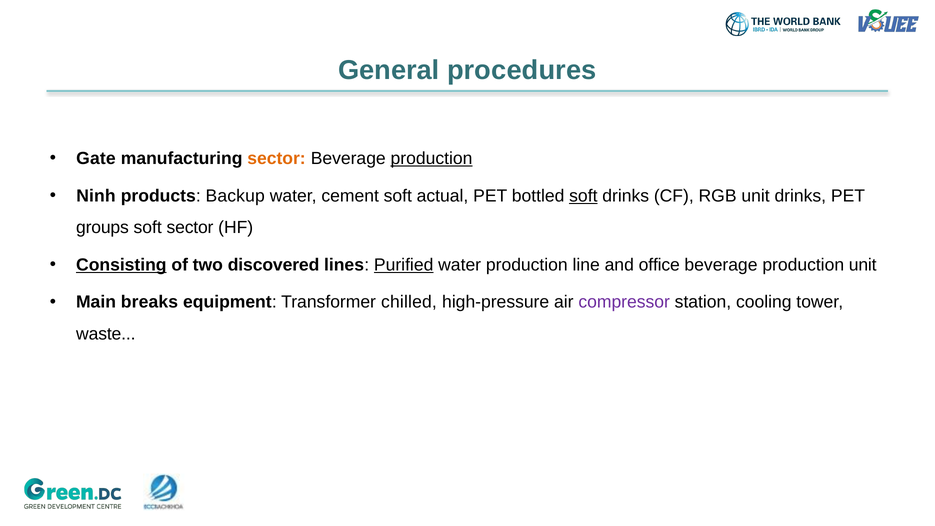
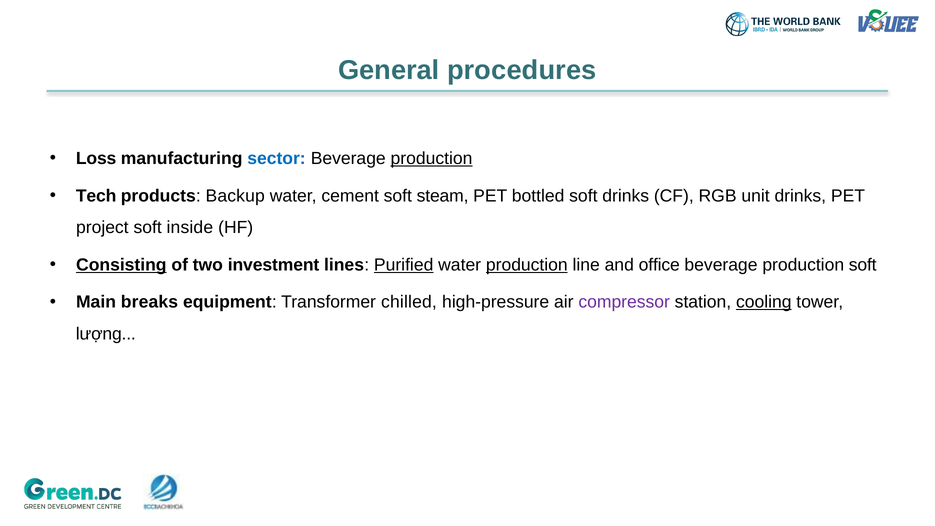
Gate: Gate -> Loss (96, 158)
sector colour: orange -> blue (276, 158)
Ninh: Ninh -> Tech (96, 196)
actual: actual -> steam (443, 196)
soft underline: present -> none (583, 196)
groups: groups -> project (102, 227)
soft sector: sector -> inside (190, 227)
discovered: discovered -> investment (274, 265)
production underline: none -> present (527, 265)
production unit: unit -> soft (863, 265)
cooling underline: none -> present (764, 302)
waste: waste -> lượng (106, 334)
